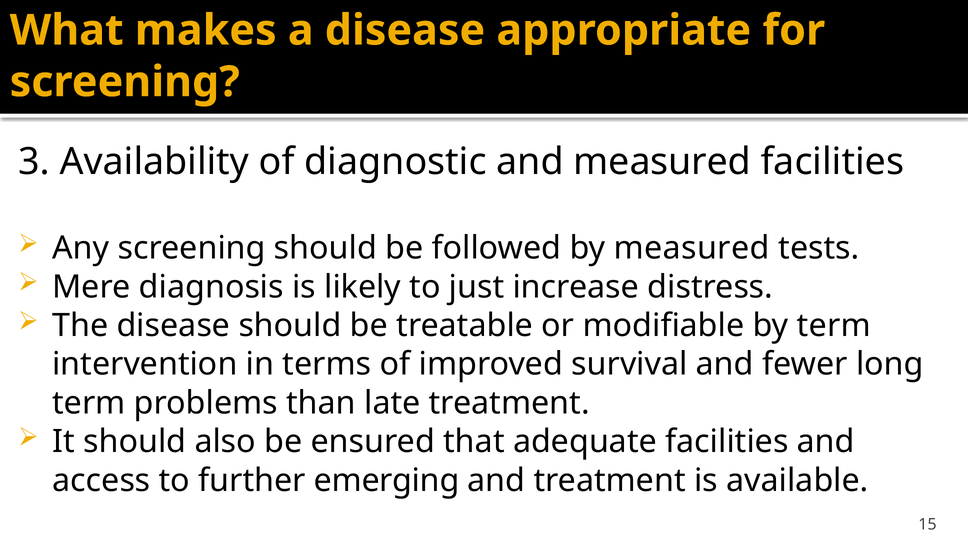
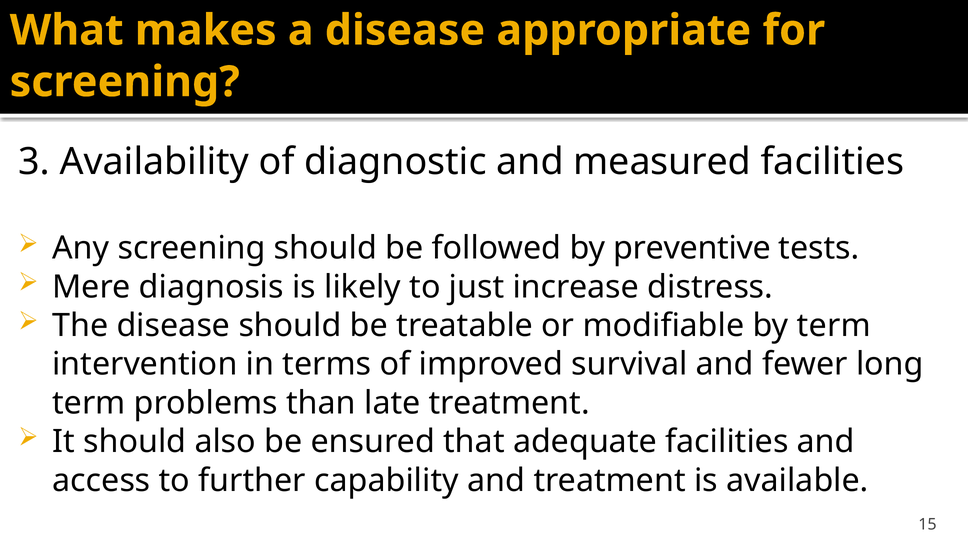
by measured: measured -> preventive (692, 249)
emerging: emerging -> capability (386, 481)
